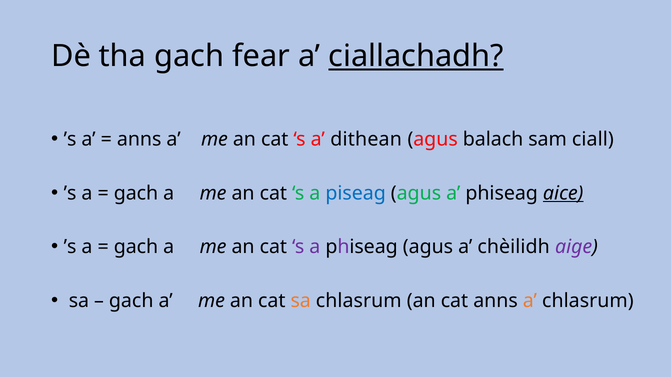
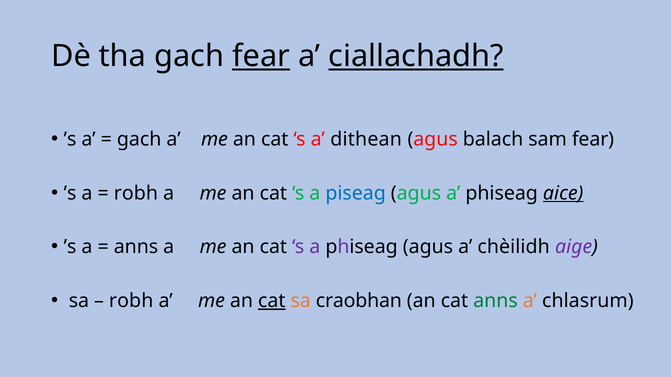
fear underline: none -> present (261, 56)
anns: anns -> gach (139, 140)
sam ciall: ciall -> fear (593, 140)
gach: gach -> robh (136, 193)
gach: gach -> anns (136, 247)
gach: gach -> robh (131, 301)
cat underline: none -> present (272, 301)
sa chlasrum: chlasrum -> craobhan (359, 301)
anns colour: black -> green (496, 301)
